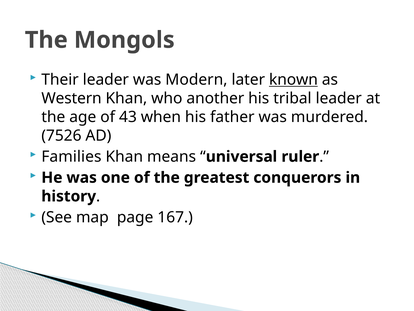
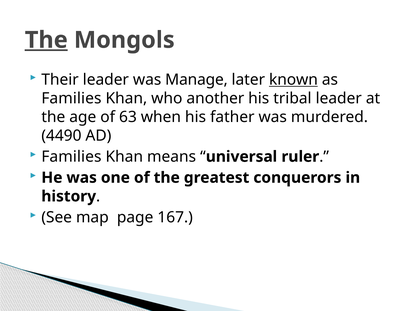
The underline: none -> present (46, 40)
Modern: Modern -> Manage (196, 80)
Western: Western -> Families (71, 98)
43: 43 -> 63 (128, 117)
7526: 7526 -> 4490 (61, 135)
